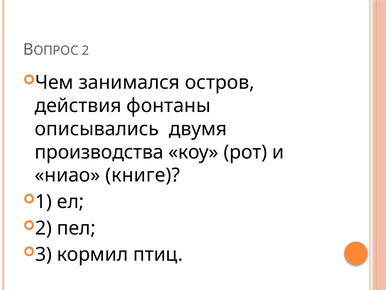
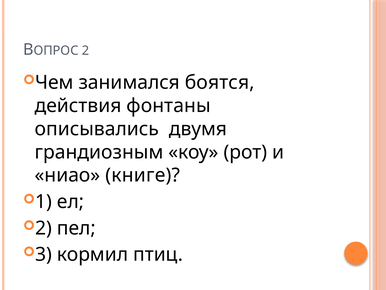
остров: остров -> боятся (220, 82)
производства: производства -> грандиозным (99, 152)
